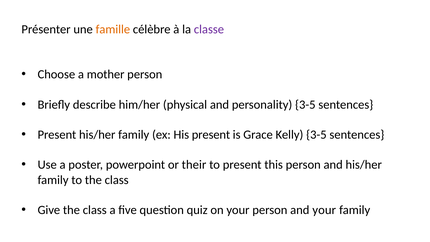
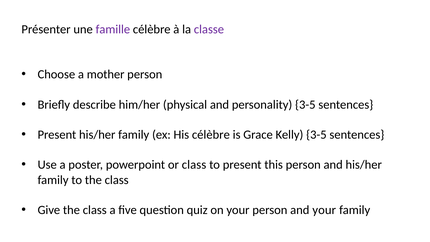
famille colour: orange -> purple (113, 29)
His present: present -> célèbre (211, 135)
or their: their -> class (194, 165)
